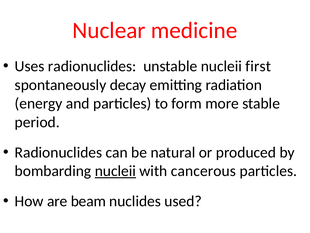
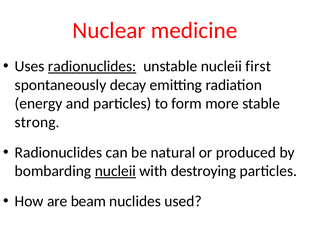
radionuclides underline: none -> present (92, 66)
period: period -> strong (37, 122)
cancerous: cancerous -> destroying (204, 171)
